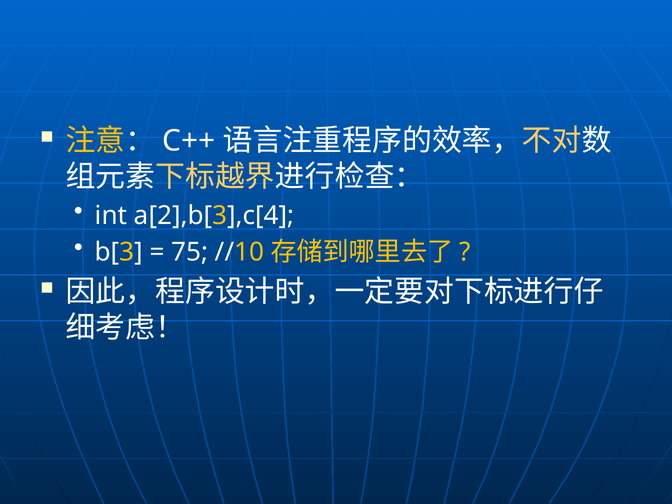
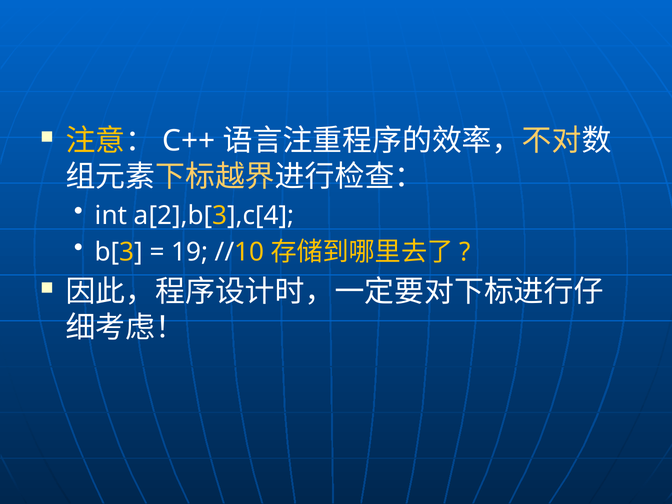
75: 75 -> 19 (190, 252)
